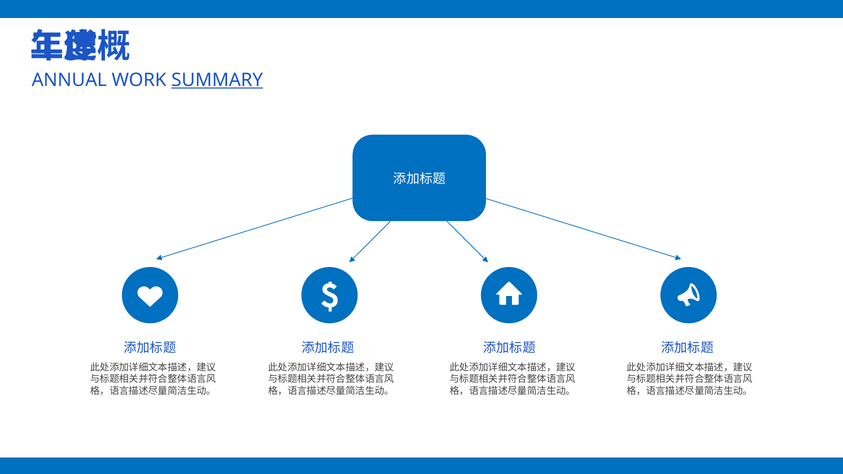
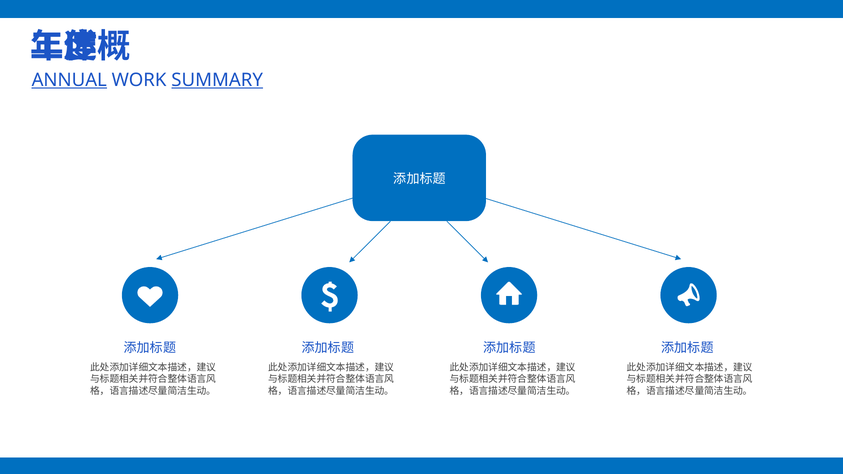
ANNUAL underline: none -> present (69, 80)
